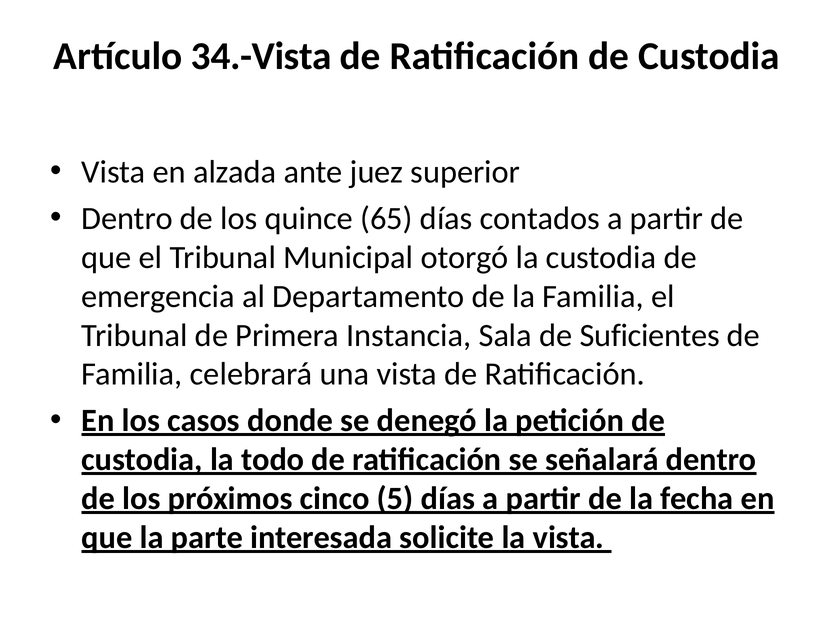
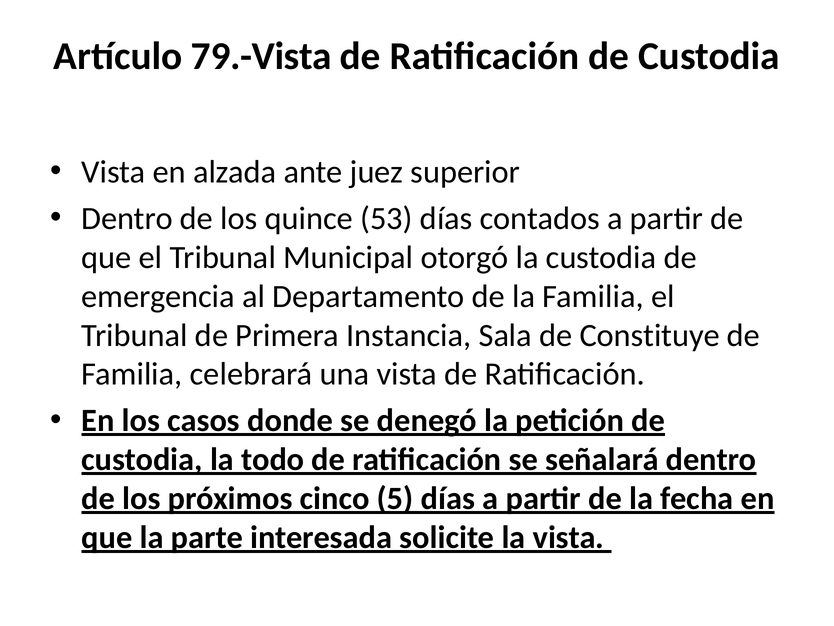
34.-Vista: 34.-Vista -> 79.-Vista (261, 56)
65: 65 -> 53 (386, 218)
Suficientes: Suficientes -> Constituye (650, 335)
